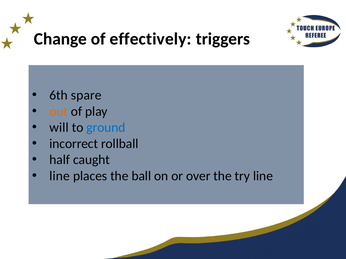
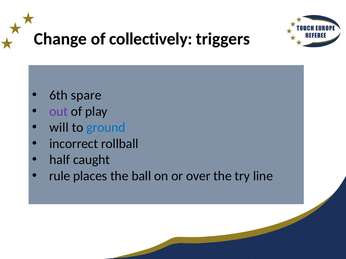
effectively: effectively -> collectively (151, 39)
out colour: orange -> purple (59, 112)
line: line -> rule (60, 176)
